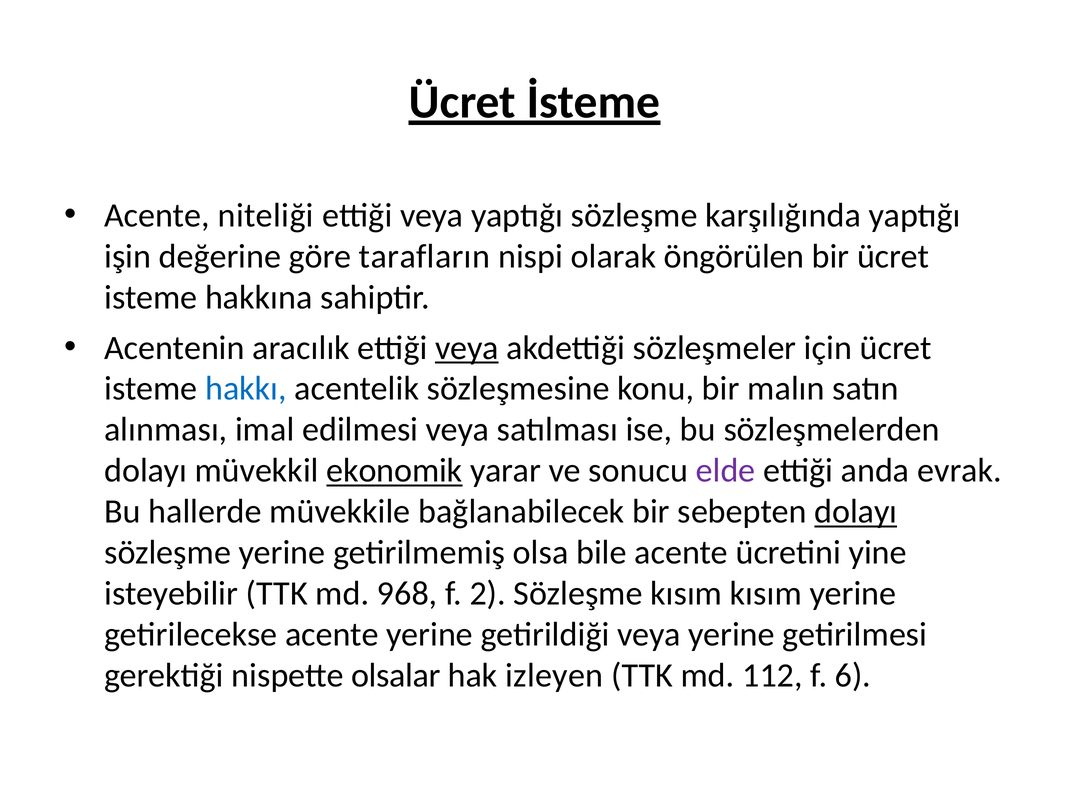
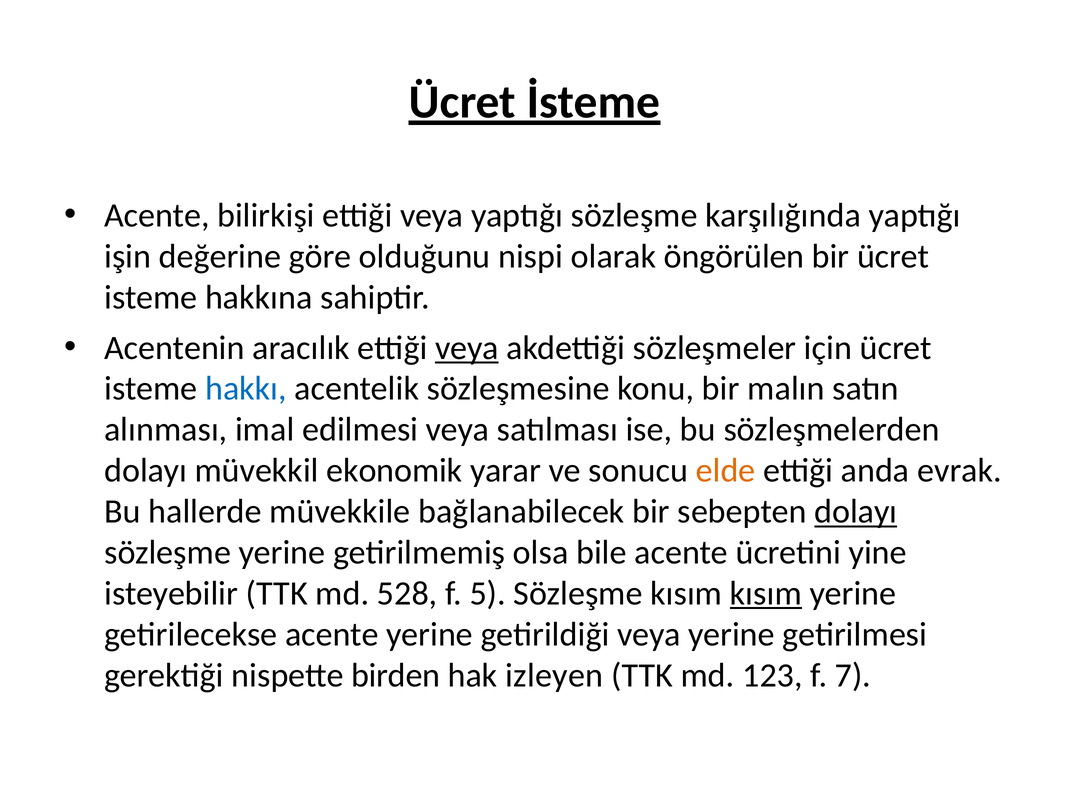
niteliği: niteliği -> bilirkişi (266, 215)
tarafların: tarafların -> olduğunu (425, 256)
ekonomik underline: present -> none (394, 471)
elde colour: purple -> orange (726, 471)
968: 968 -> 528 (407, 593)
2: 2 -> 5 (488, 593)
kısım underline: none -> present (766, 593)
olsalar: olsalar -> birden (396, 675)
112: 112 -> 123 (772, 675)
6: 6 -> 7 (853, 675)
